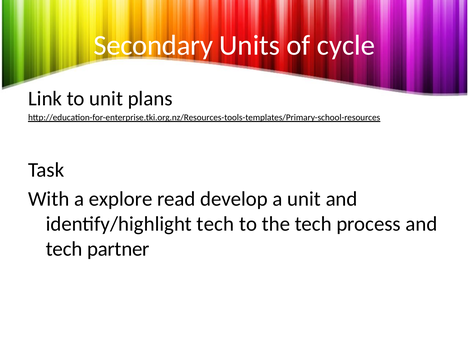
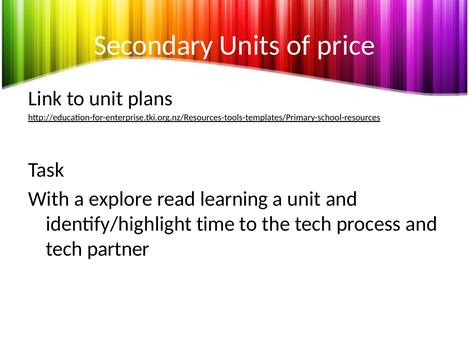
cycle: cycle -> price (346, 45)
develop: develop -> learning (234, 199)
identify/highlight tech: tech -> time (216, 224)
